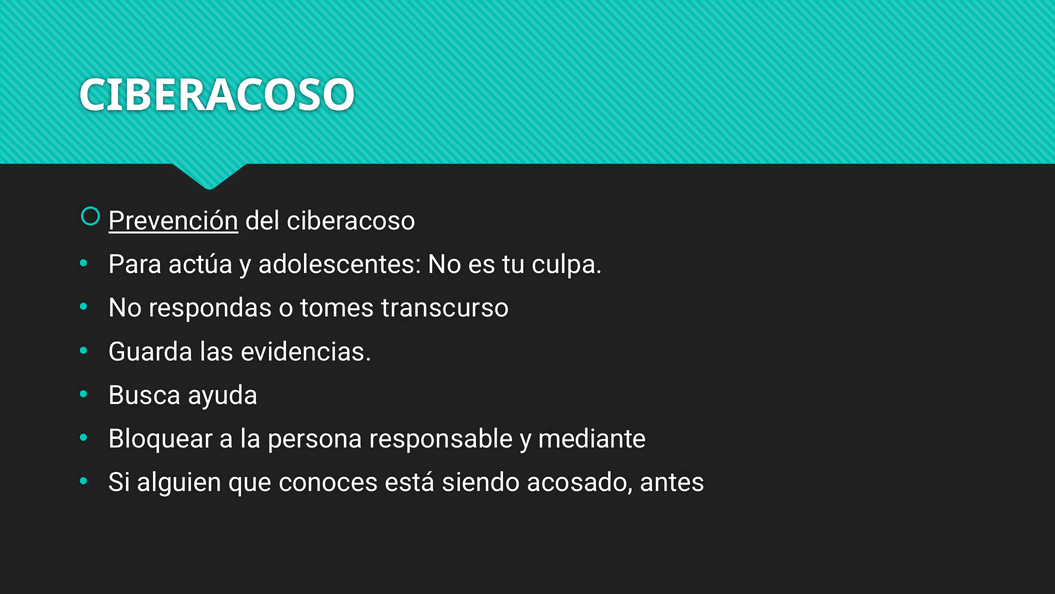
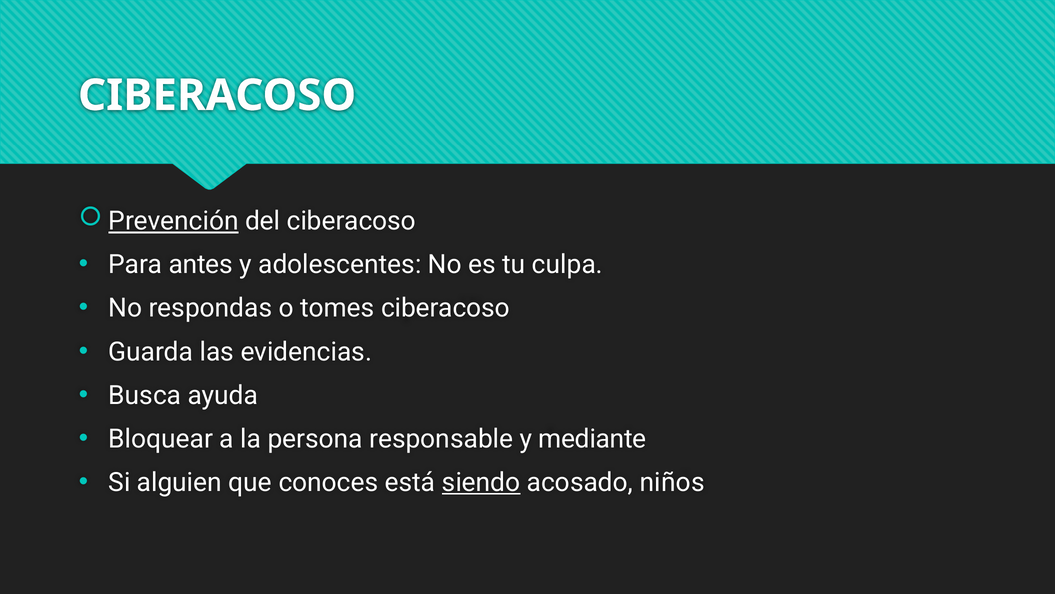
actúa: actúa -> antes (201, 264)
tomes transcurso: transcurso -> ciberacoso (445, 308)
siendo underline: none -> present (481, 482)
antes: antes -> niños (672, 482)
